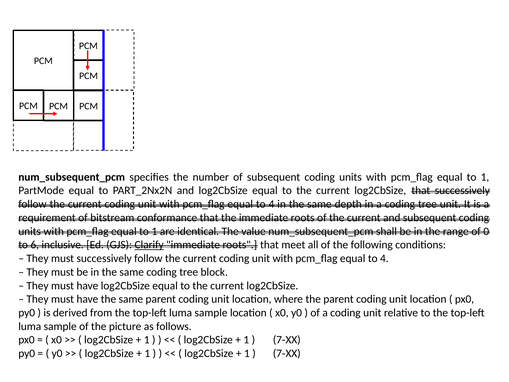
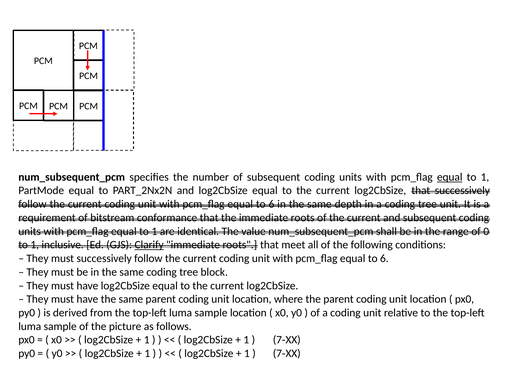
equal underline: none -> present (450, 177)
4: 4 -> 6 (271, 204)
6: 6 -> 1 (35, 245)
4: 4 -> 6 (384, 258)
